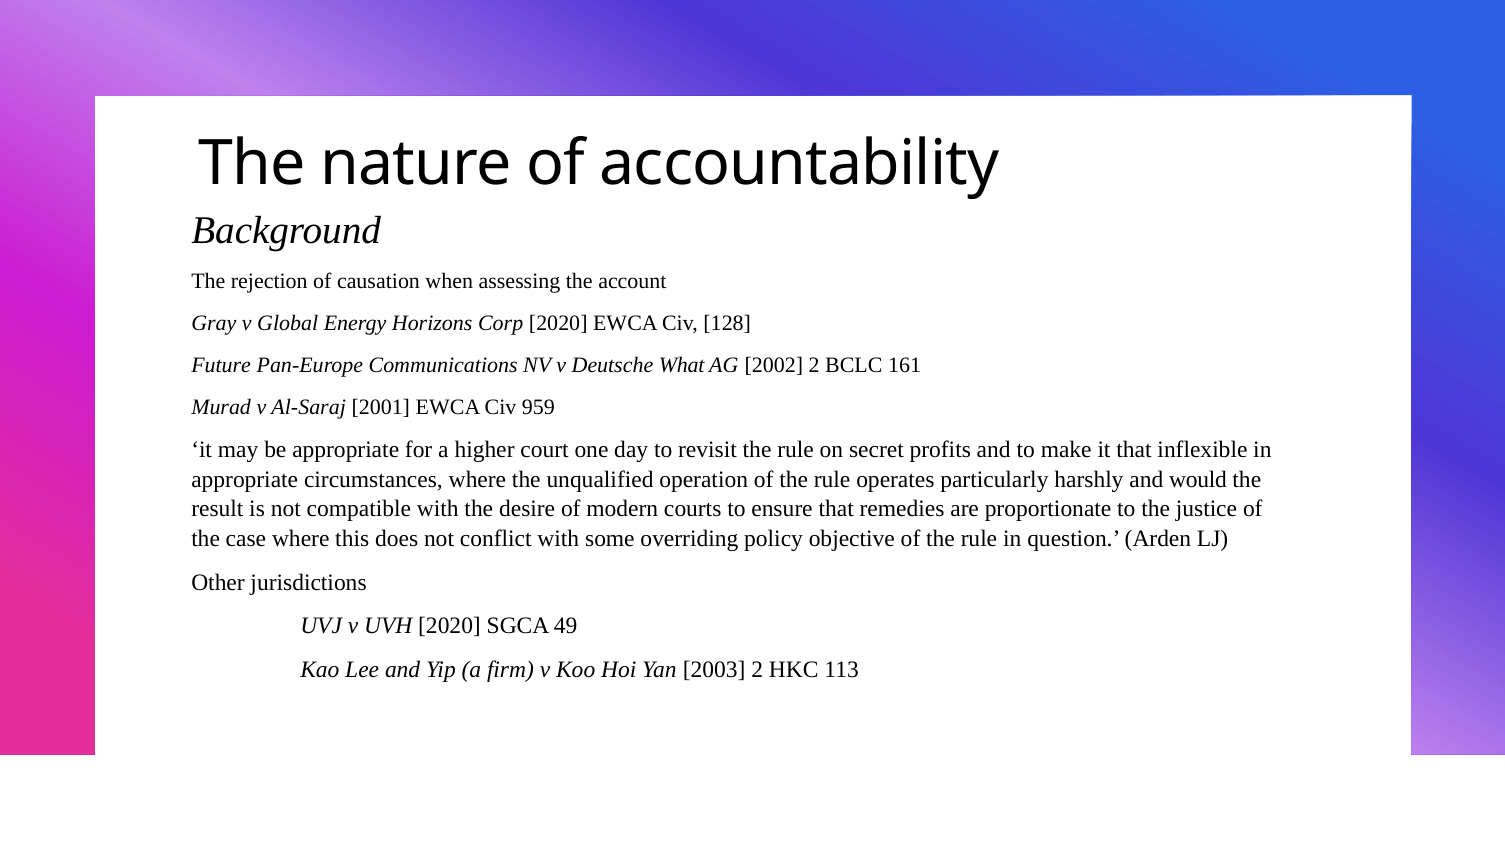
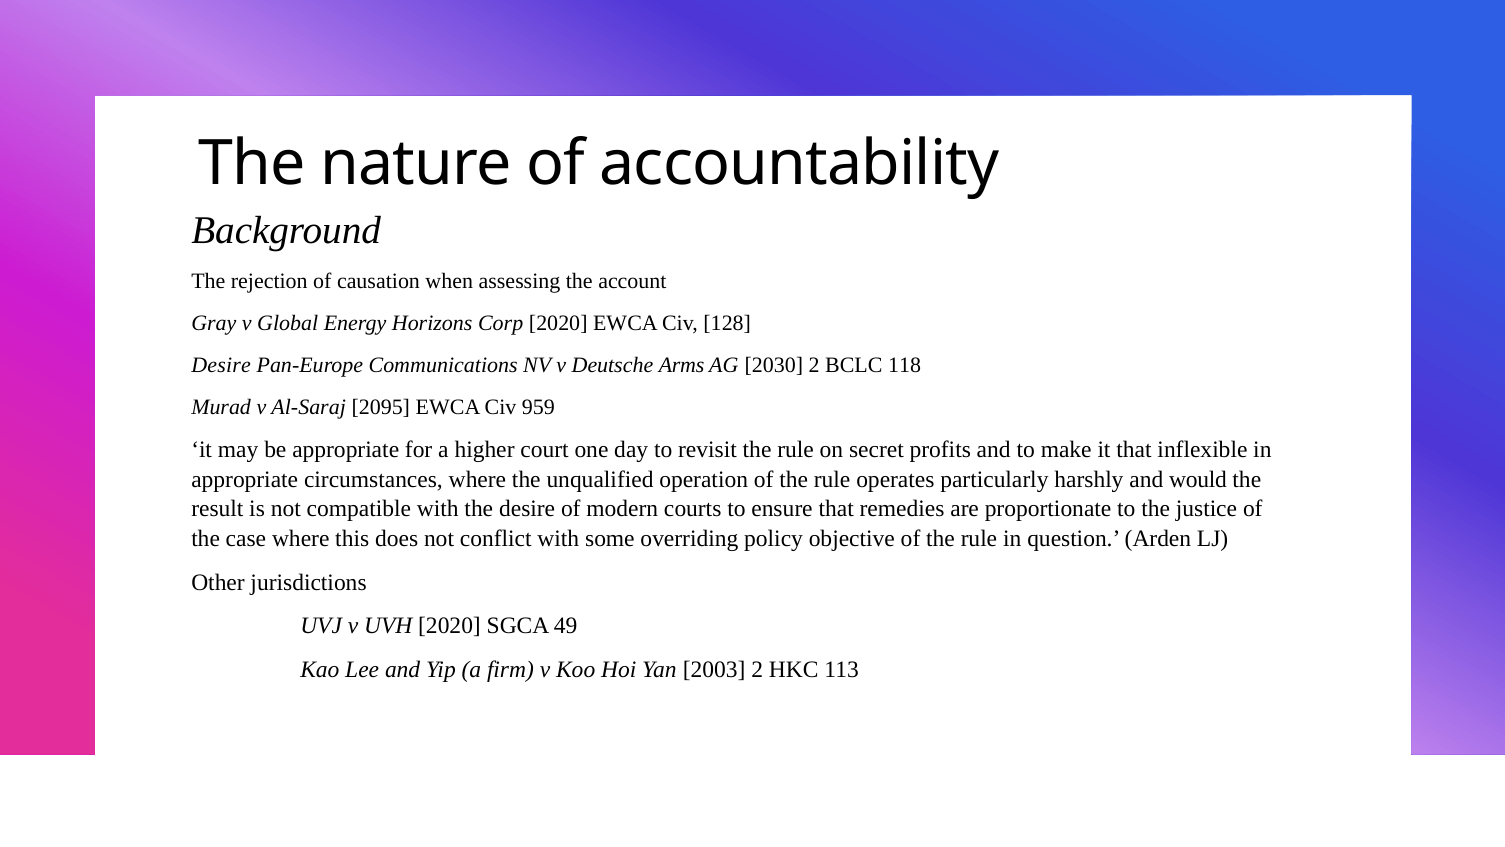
Future: Future -> Desire (221, 365)
What: What -> Arms (682, 365)
2002: 2002 -> 2030 (774, 365)
161: 161 -> 118 (905, 365)
2001: 2001 -> 2095 (381, 407)
